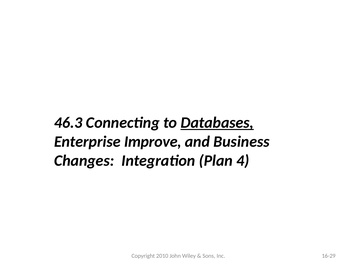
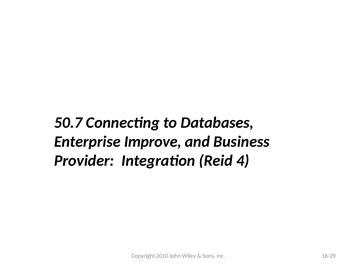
46.3: 46.3 -> 50.7 (68, 122)
Databases underline: present -> none (217, 122)
Changes: Changes -> Provider (84, 161)
Plan: Plan -> Reid (216, 161)
